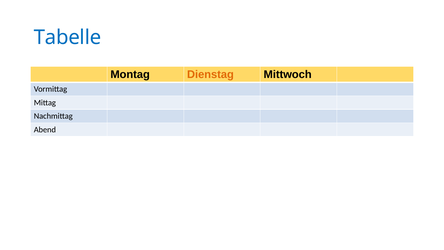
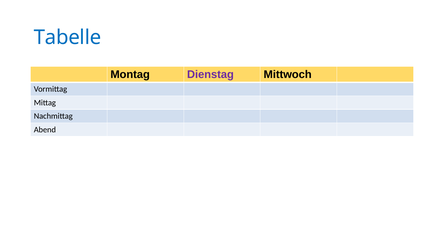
Dienstag colour: orange -> purple (210, 75)
